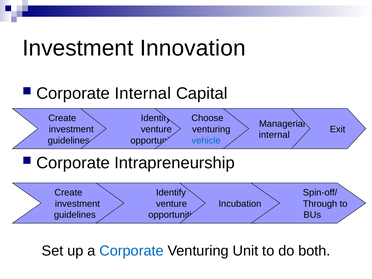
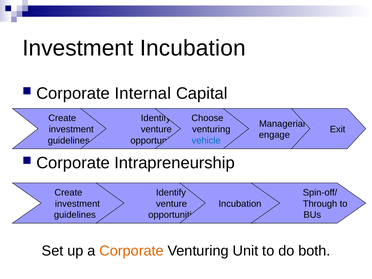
Investment Innovation: Innovation -> Incubation (193, 48)
internal: internal -> engage (274, 135)
Corporate colour: blue -> orange (132, 251)
